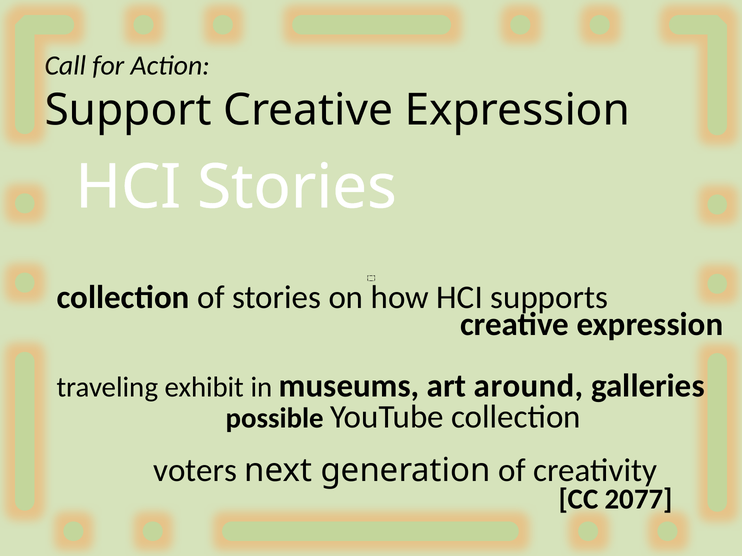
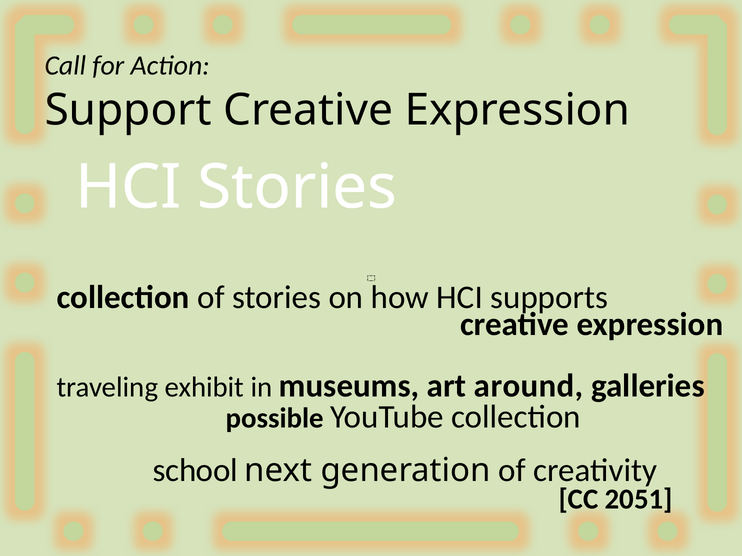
voters: voters -> school (195, 471)
2077: 2077 -> 2051 (639, 500)
